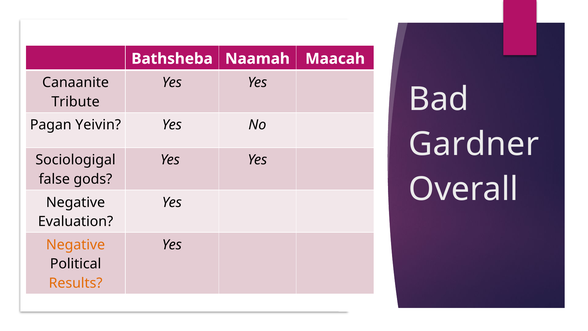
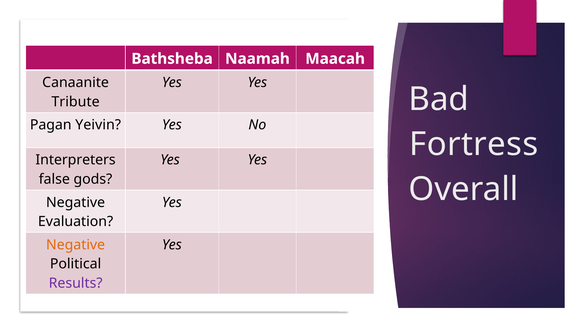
Gardner: Gardner -> Fortress (474, 144)
Sociologigal: Sociologigal -> Interpreters (76, 160)
Results colour: orange -> purple (76, 283)
